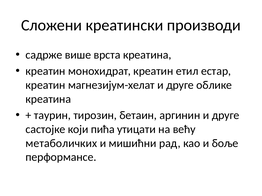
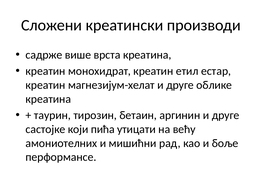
метаболичких: метаболичких -> амониотелних (61, 144)
